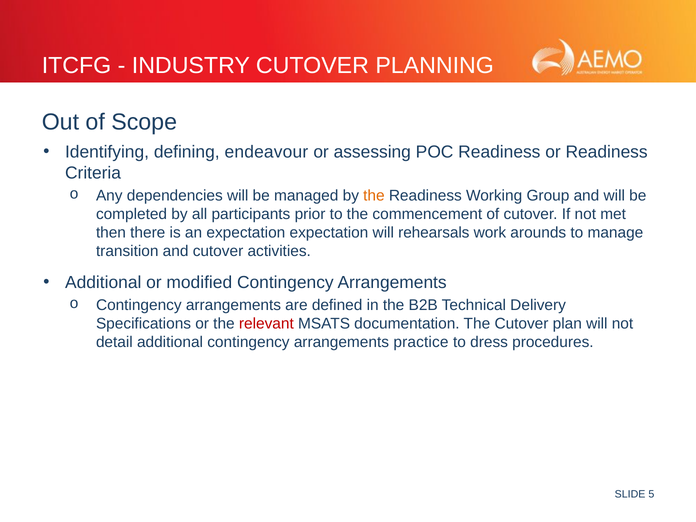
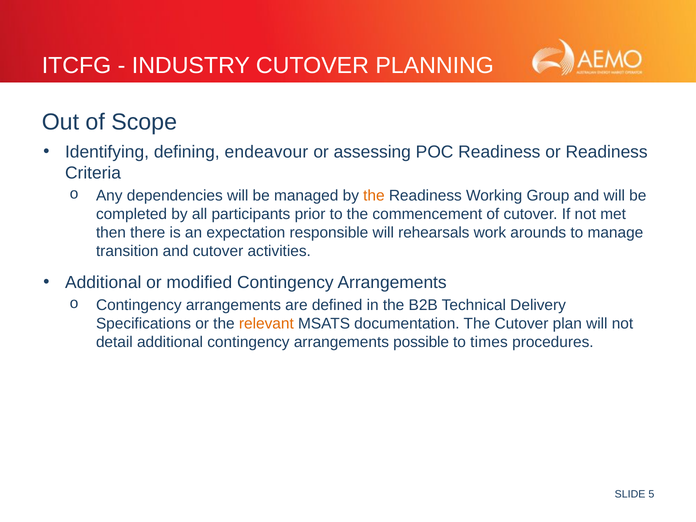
expectation expectation: expectation -> responsible (329, 233)
relevant colour: red -> orange (266, 324)
practice: practice -> possible (421, 342)
dress: dress -> times (489, 342)
